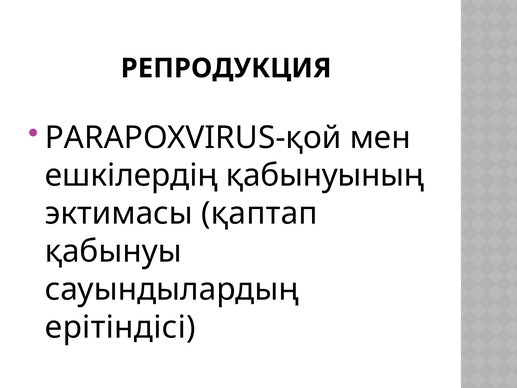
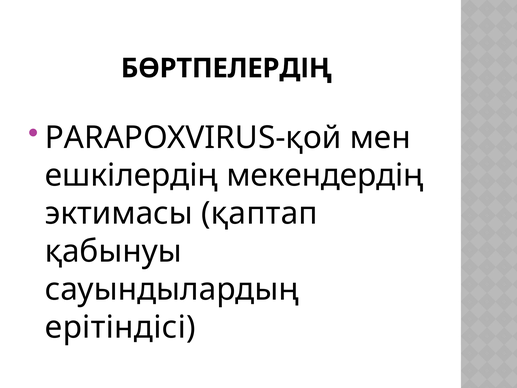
РЕПРОДУКЦИЯ: РЕПРОДУКЦИЯ -> БӨРТПЕЛЕРДІҢ (226, 68)
қабынуының: қабынуының -> мекендердің (325, 175)
